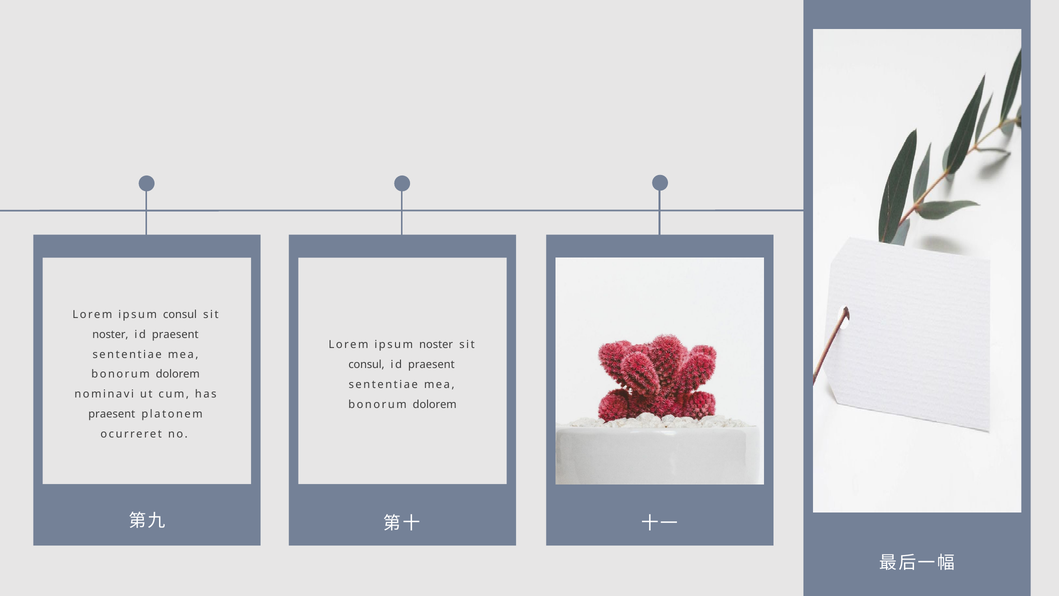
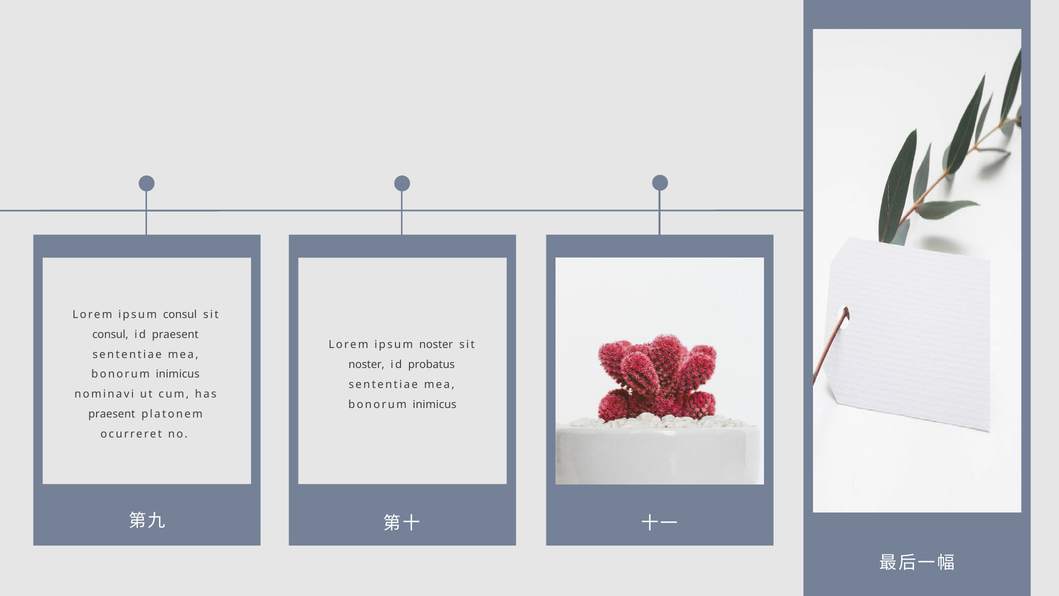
noster: noster -> consul (110, 334)
consul: consul -> noster (366, 364)
praesent: praesent -> probatus (431, 364)
dolorem: dolorem -> inimicus (178, 374)
dolorem: dolorem -> inimicus (435, 404)
